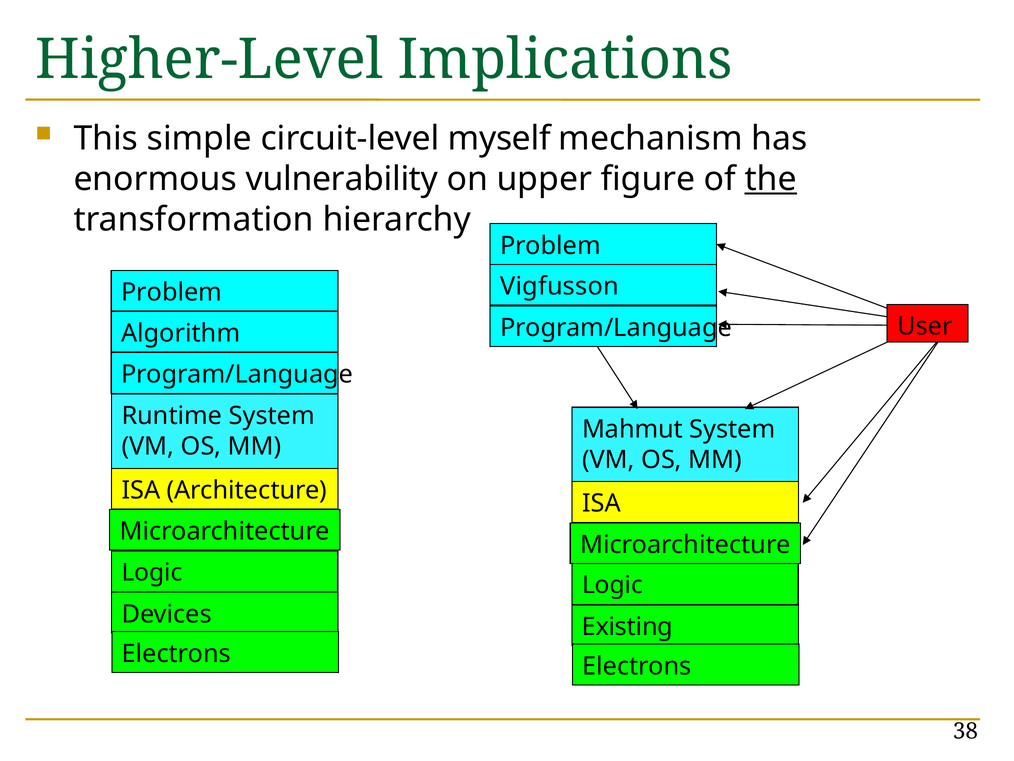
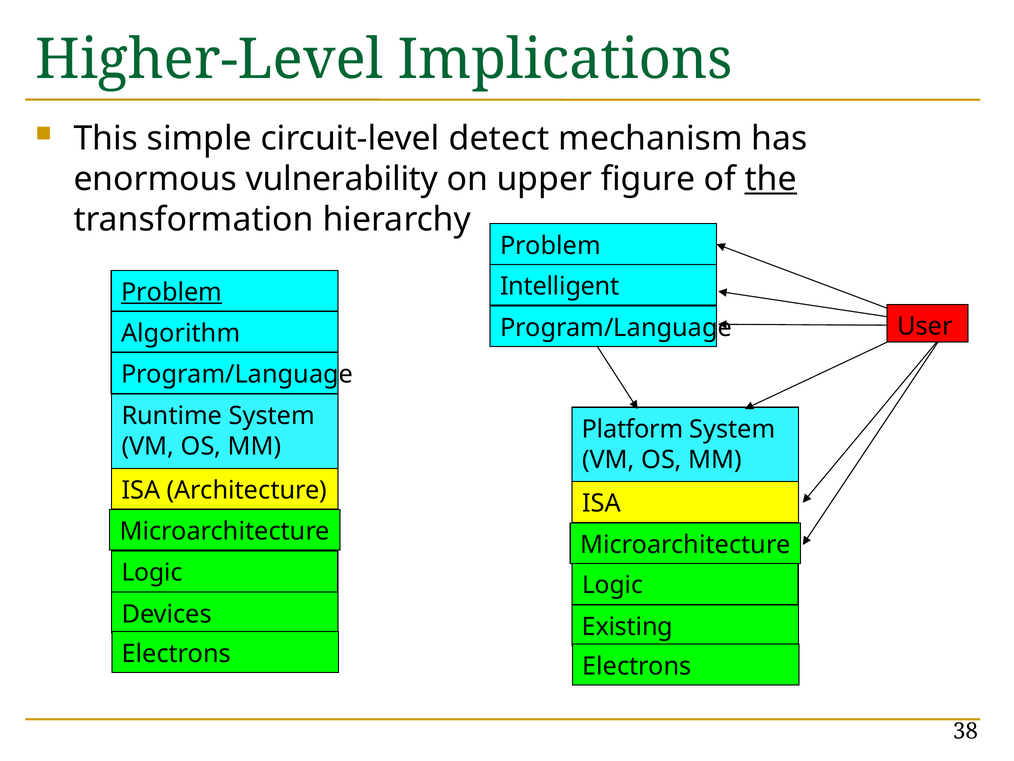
myself: myself -> detect (499, 138)
Vigfusson: Vigfusson -> Intelligent (560, 286)
Problem underline: none -> present (172, 292)
Mahmut: Mahmut -> Platform (633, 429)
